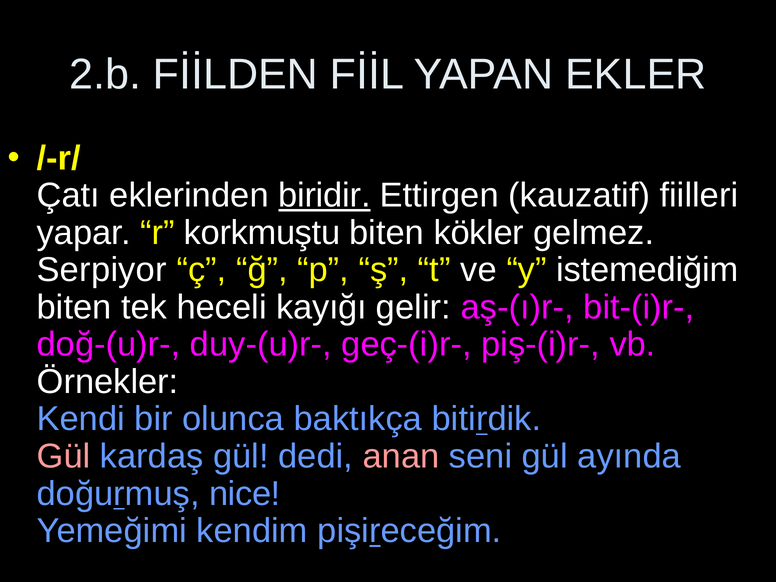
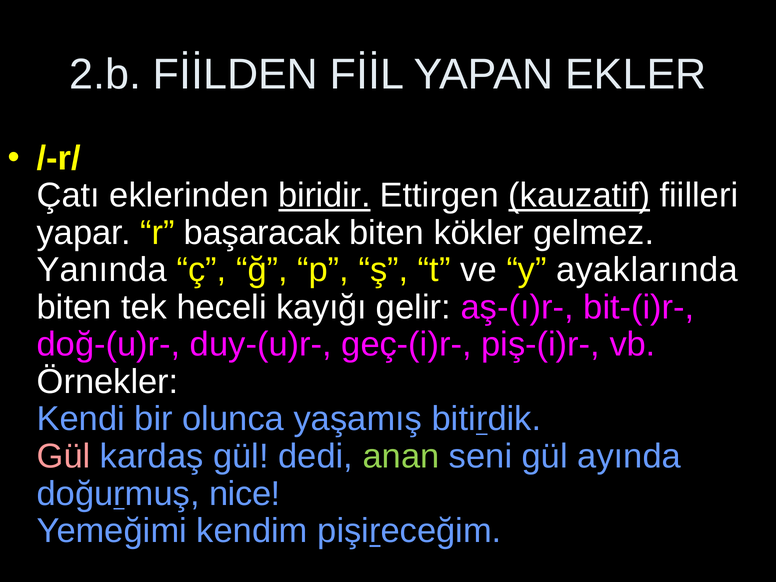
kauzatif underline: none -> present (579, 195)
korkmuştu: korkmuştu -> başaracak (262, 233)
Serpiyor: Serpiyor -> Yanında (102, 270)
istemediğim: istemediğim -> ayaklarında (647, 270)
baktıkça: baktıkça -> yaşamış (358, 419)
anan colour: pink -> light green (401, 456)
